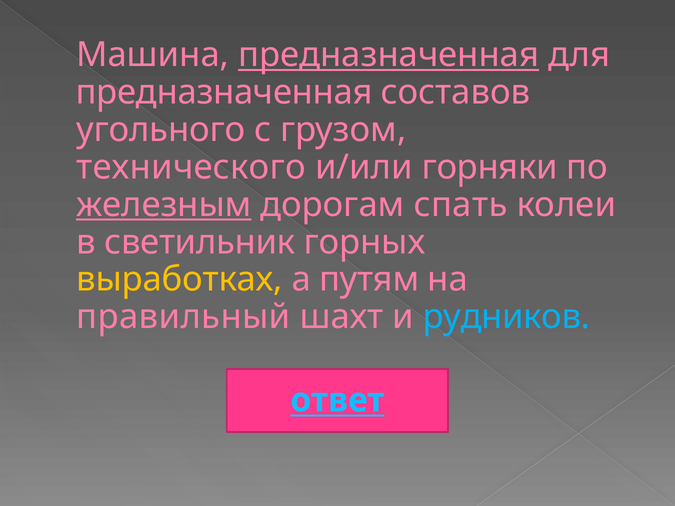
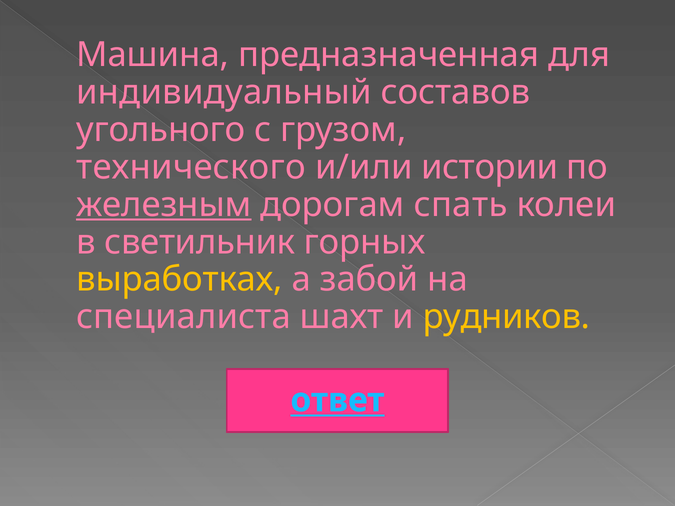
предназначенная underline: present -> none (389, 55)
предназначенная: предназначенная -> индивидуальный (224, 92)
горняки: горняки -> истории (490, 167)
путям: путям -> забой (369, 280)
правильный: правильный -> специалиста (184, 317)
рудников colour: light blue -> yellow (506, 317)
